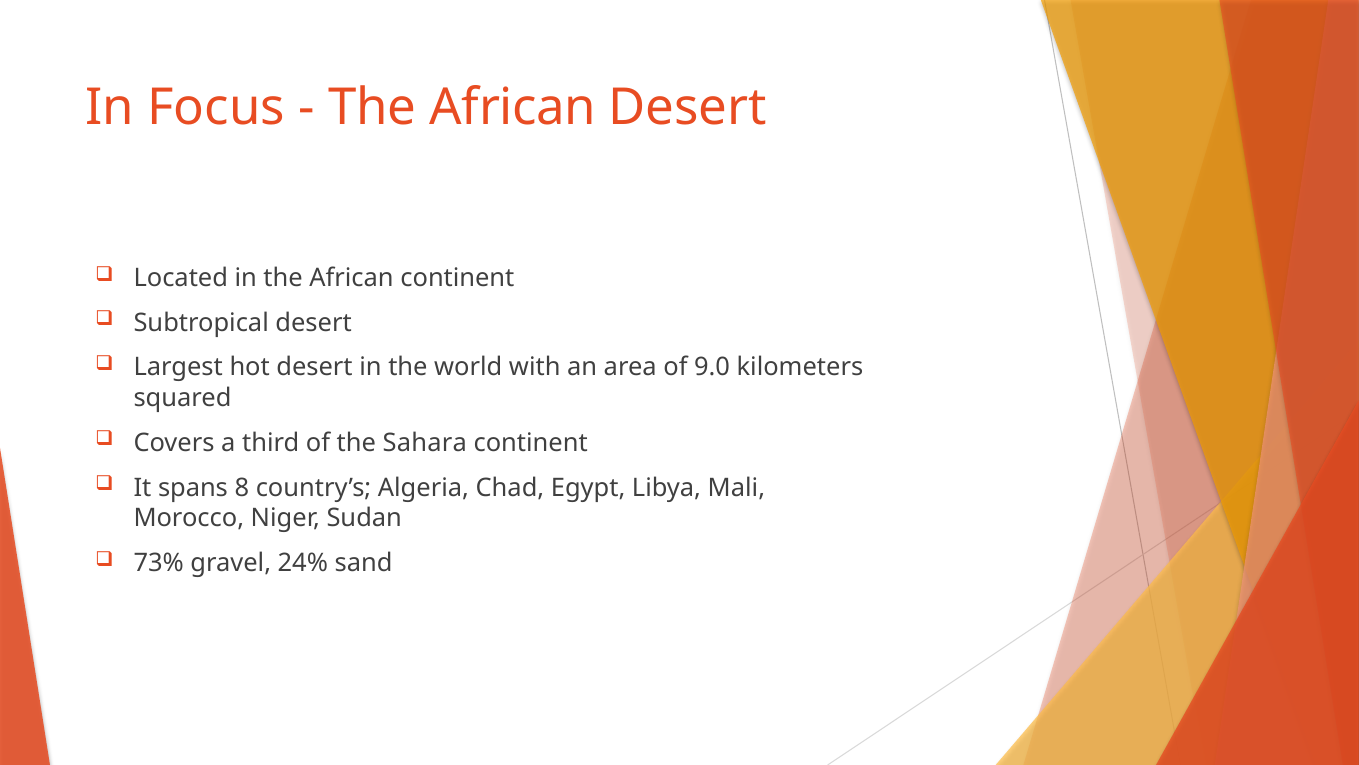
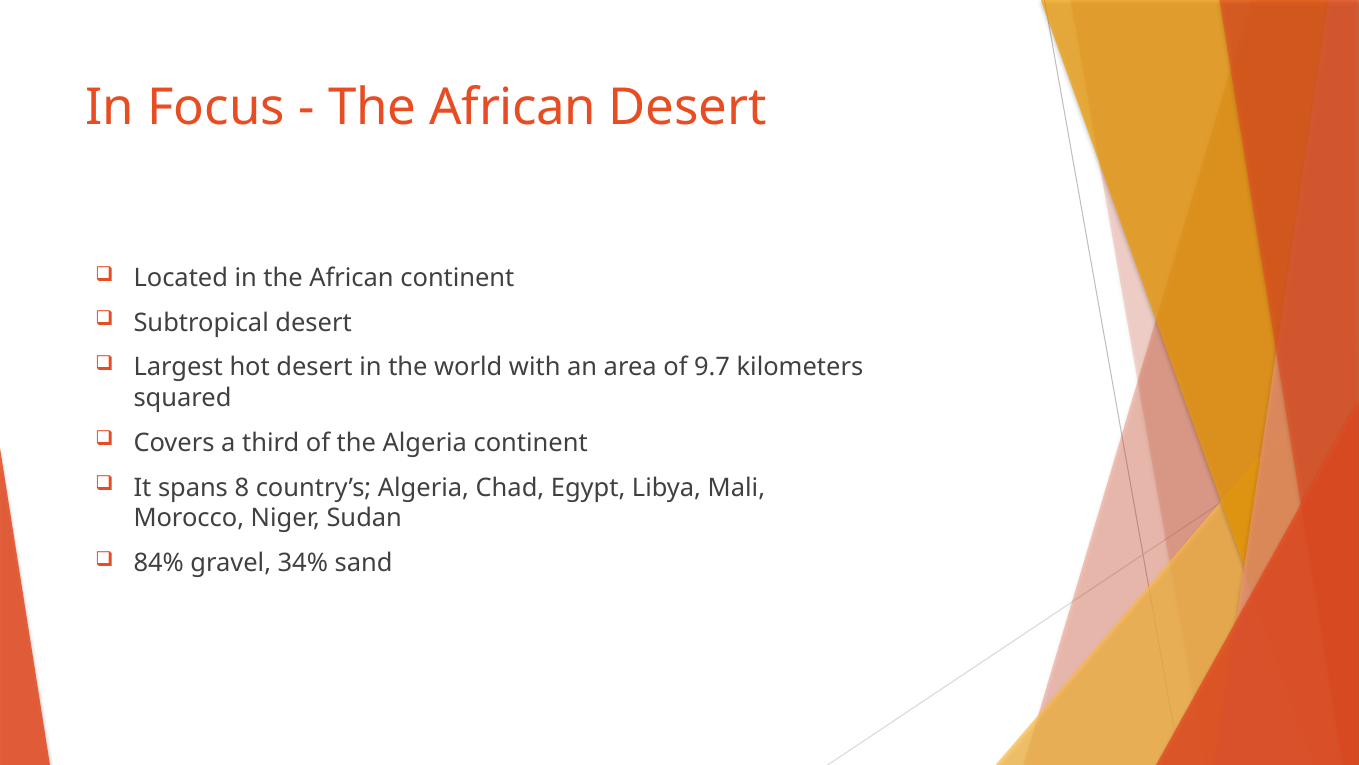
9.0: 9.0 -> 9.7 (712, 367)
the Sahara: Sahara -> Algeria (425, 443)
73%: 73% -> 84% (159, 563)
24%: 24% -> 34% (303, 563)
